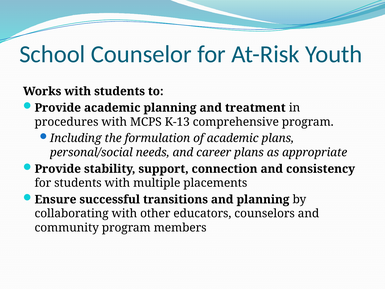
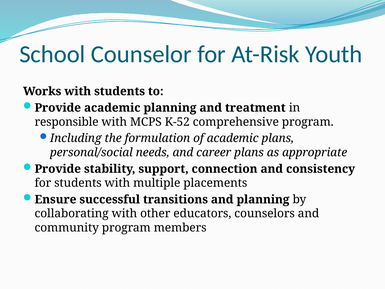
procedures: procedures -> responsible (67, 122)
K-13: K-13 -> K-52 (177, 122)
